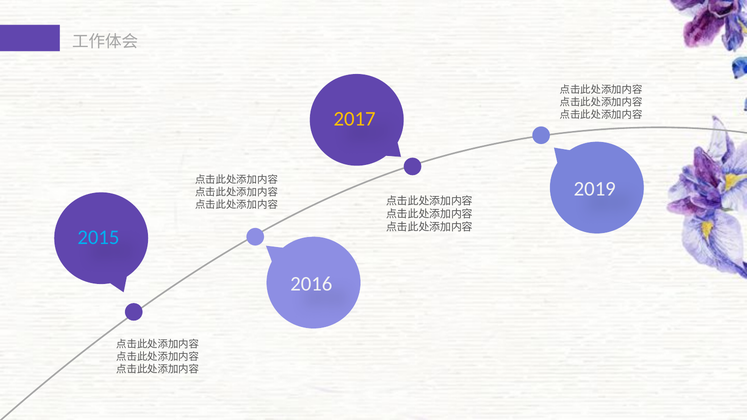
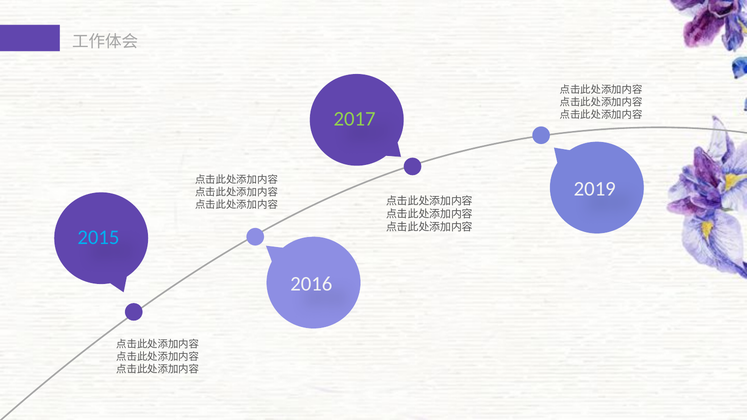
2017 colour: yellow -> light green (355, 119)
